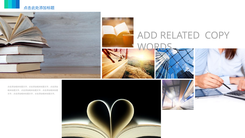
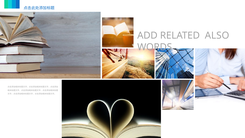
COPY: COPY -> ALSO (217, 35)
